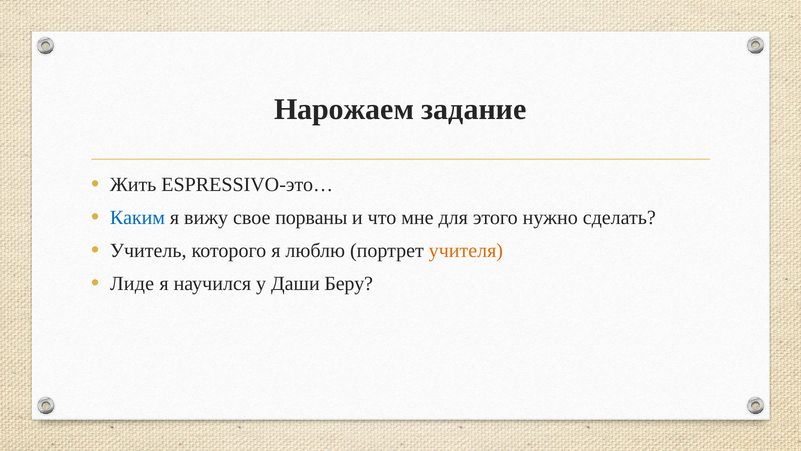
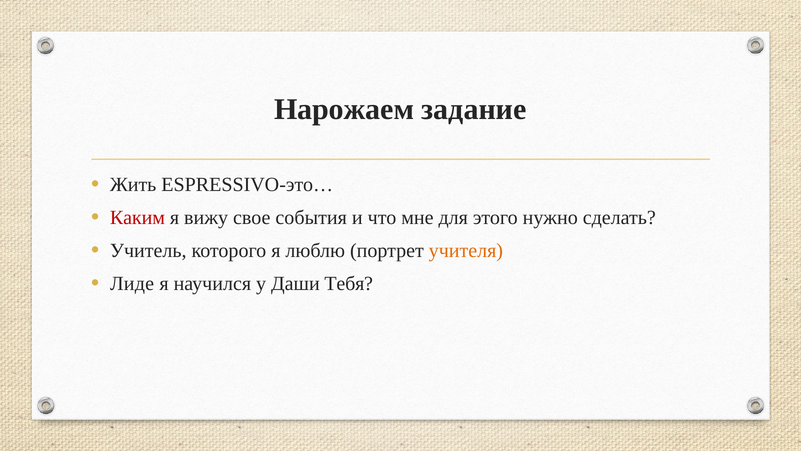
Каким colour: blue -> red (137, 217)
порваны: порваны -> события (311, 217)
Беру: Беру -> Тебя (349, 284)
